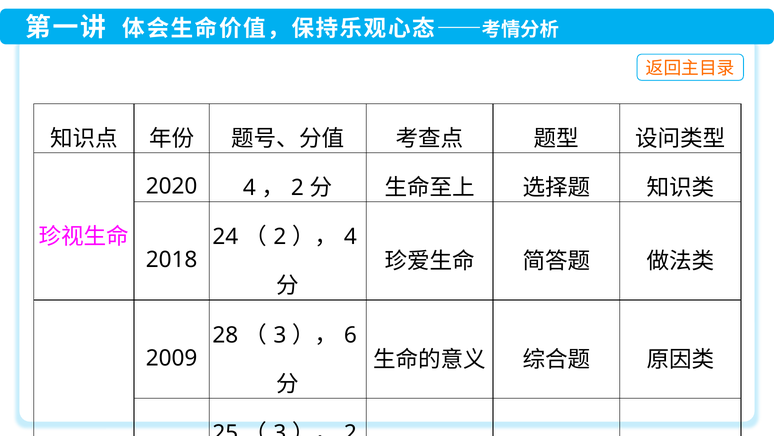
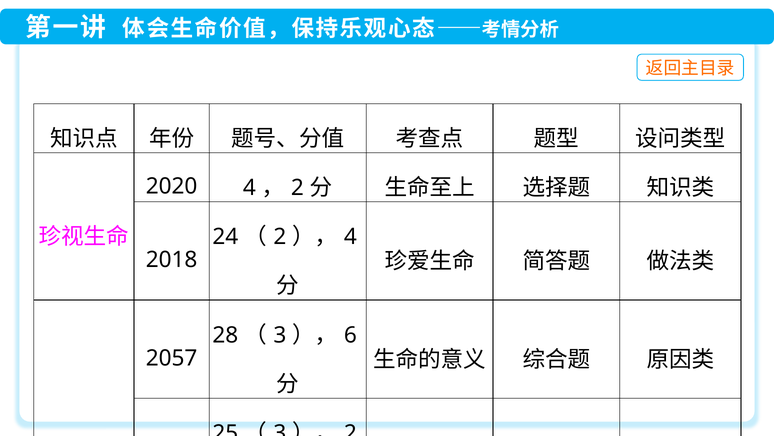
2009: 2009 -> 2057 (172, 358)
